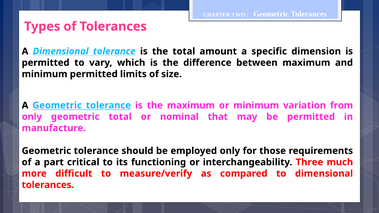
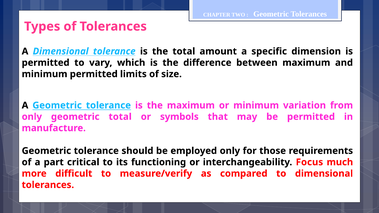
nominal: nominal -> symbols (179, 117)
Three: Three -> Focus (309, 162)
